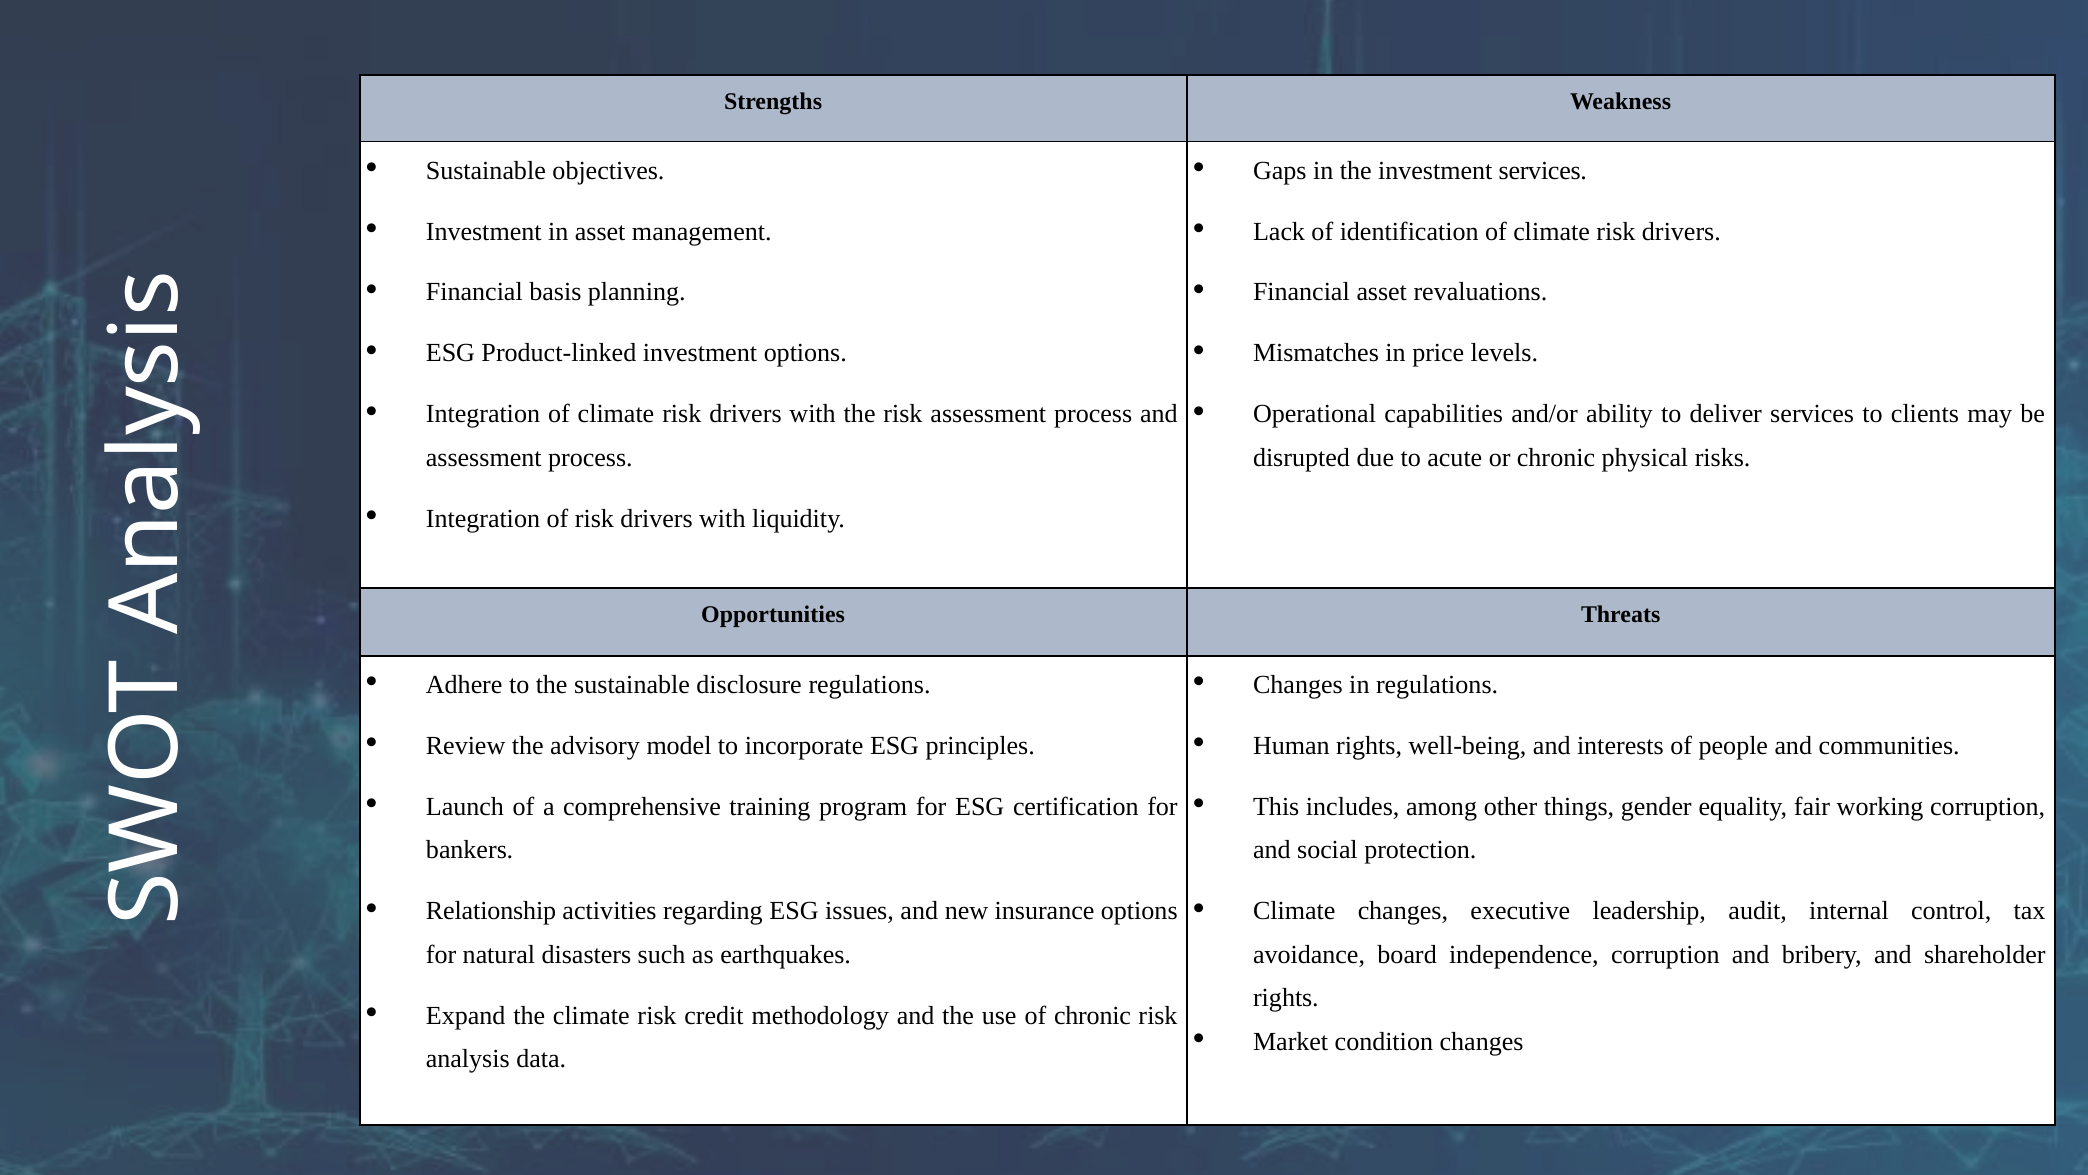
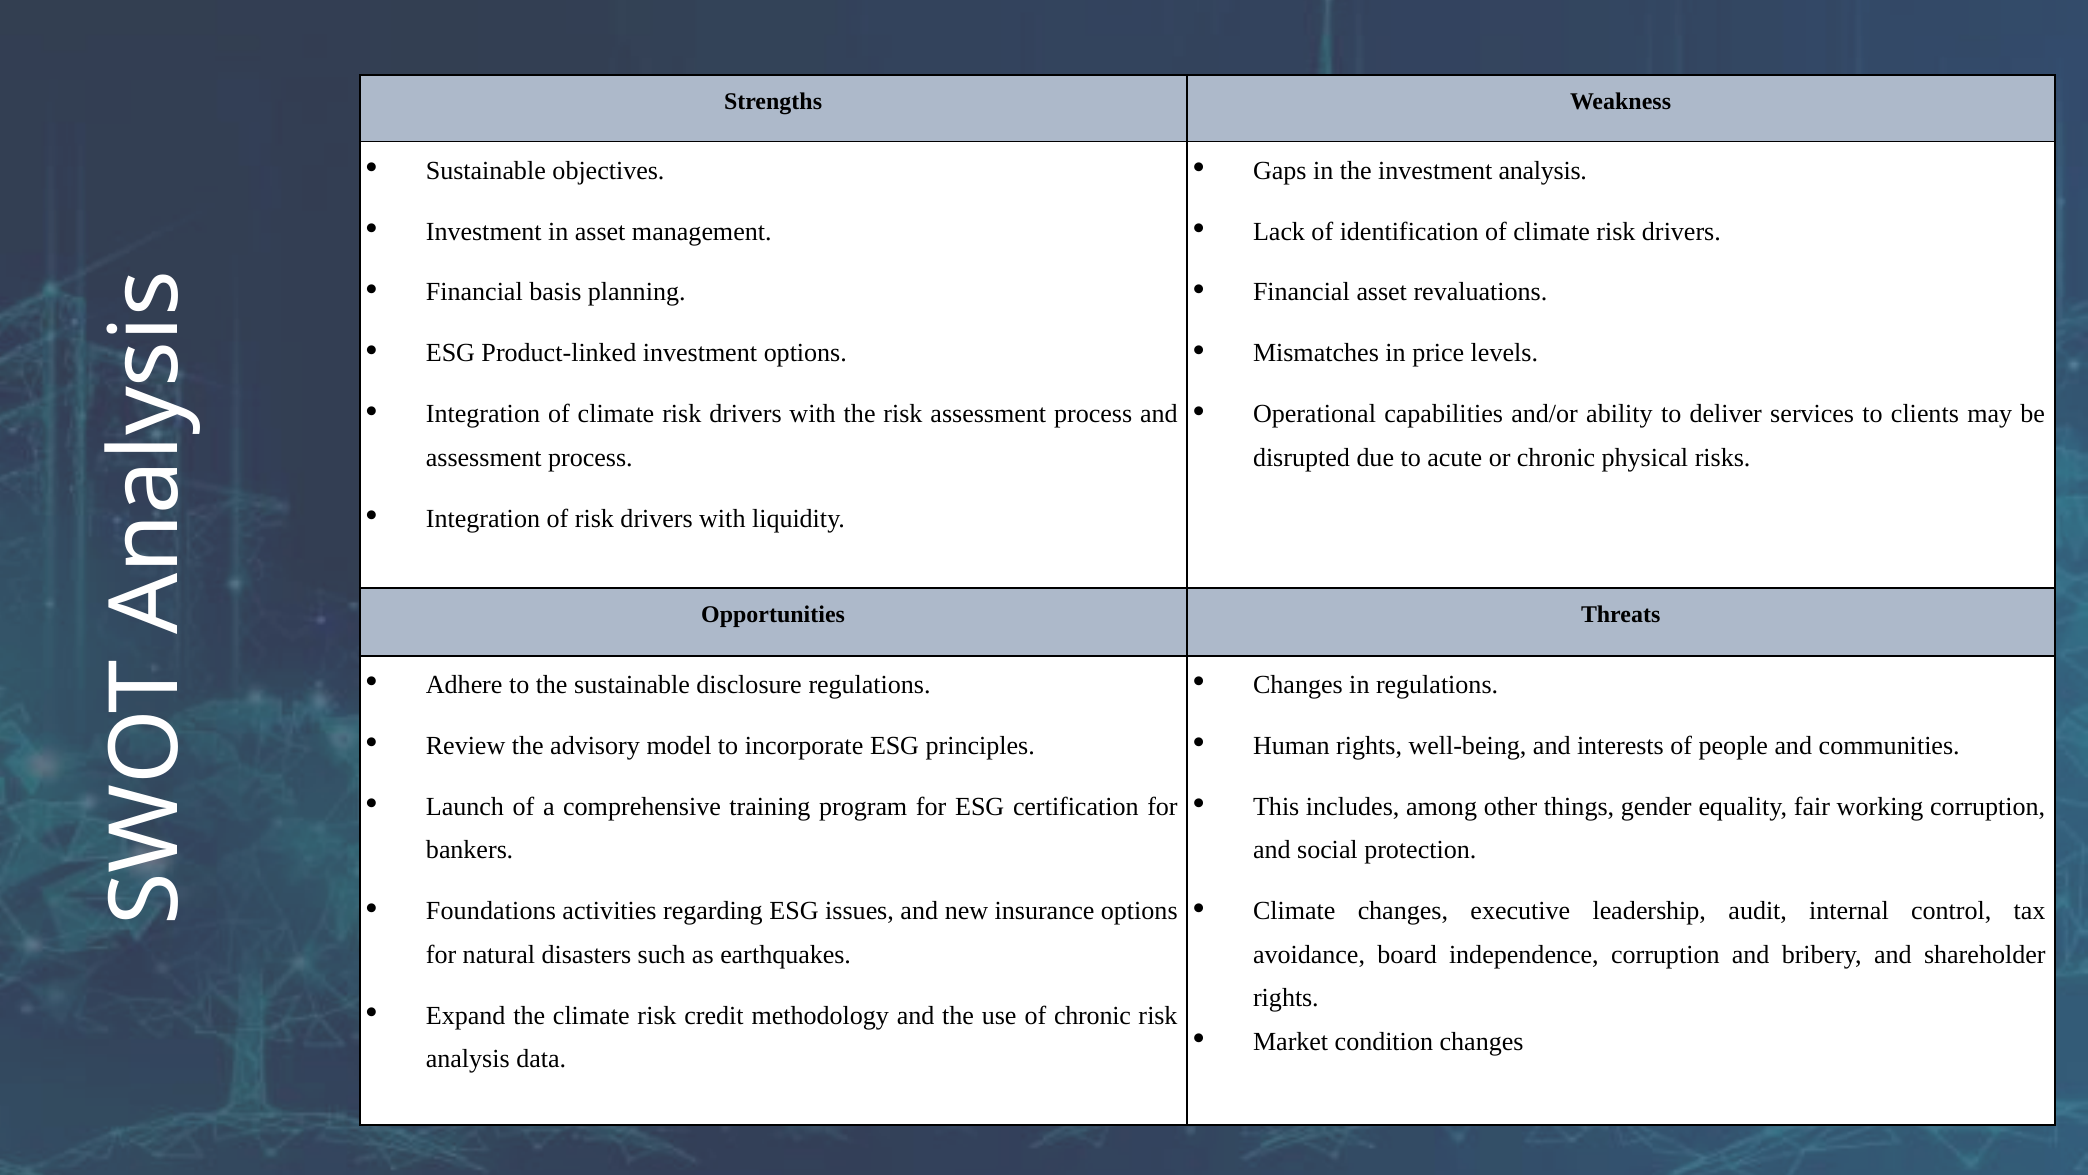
investment services: services -> analysis (1543, 170)
Relationship: Relationship -> Foundations (491, 911)
